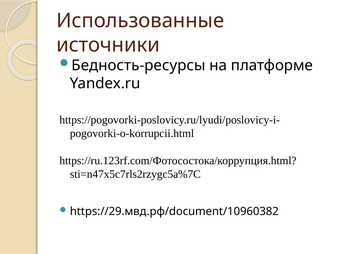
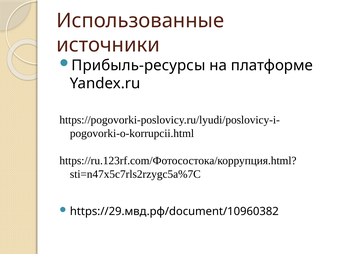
Бедность-ресурсы: Бедность-ресурсы -> Прибыль-ресурсы (138, 65)
